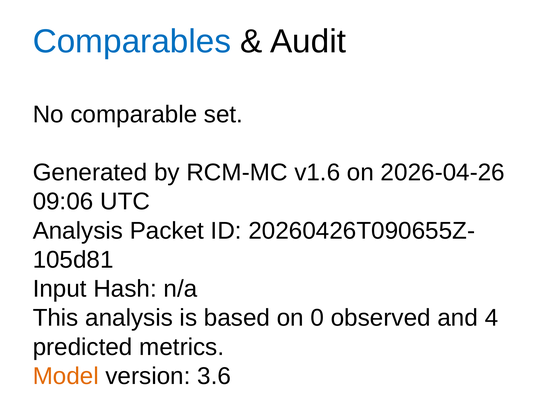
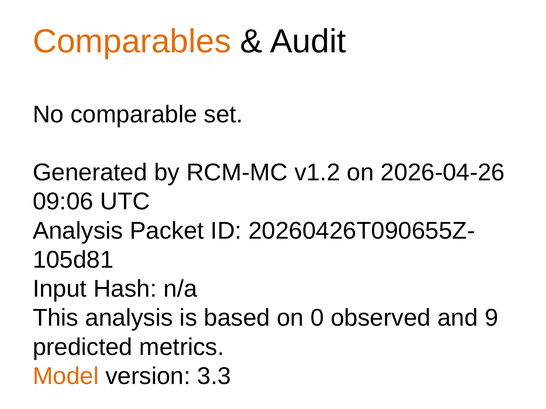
Comparables colour: blue -> orange (132, 41)
v1.6: v1.6 -> v1.2 (317, 173)
4: 4 -> 9 (491, 318)
3.6: 3.6 -> 3.3 (214, 377)
